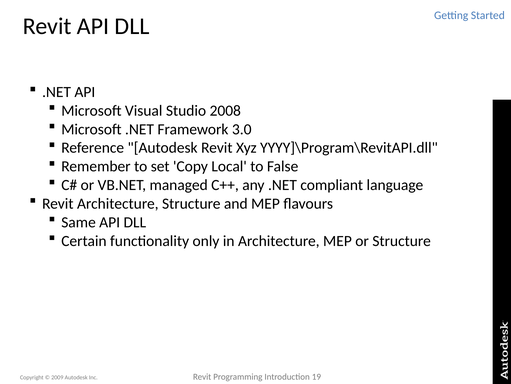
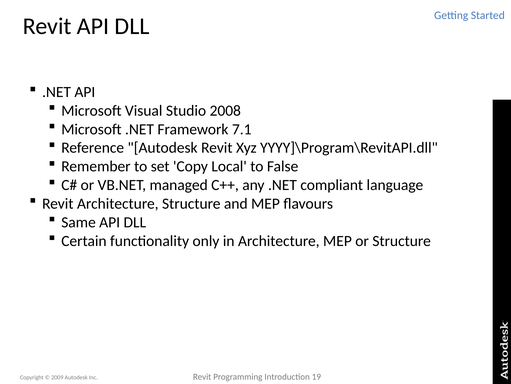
3.0: 3.0 -> 7.1 (242, 129)
